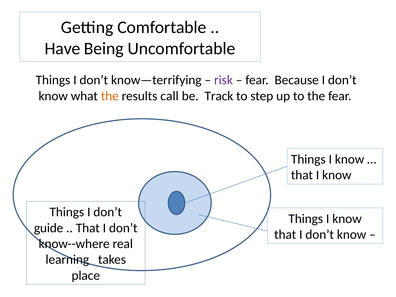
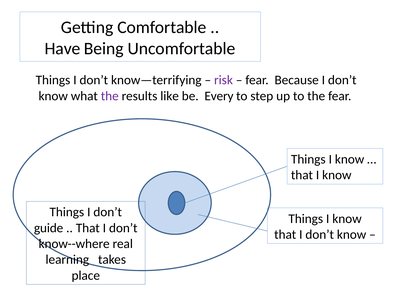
the colour: orange -> purple (110, 96)
call: call -> like (170, 96)
Track: Track -> Every (219, 96)
